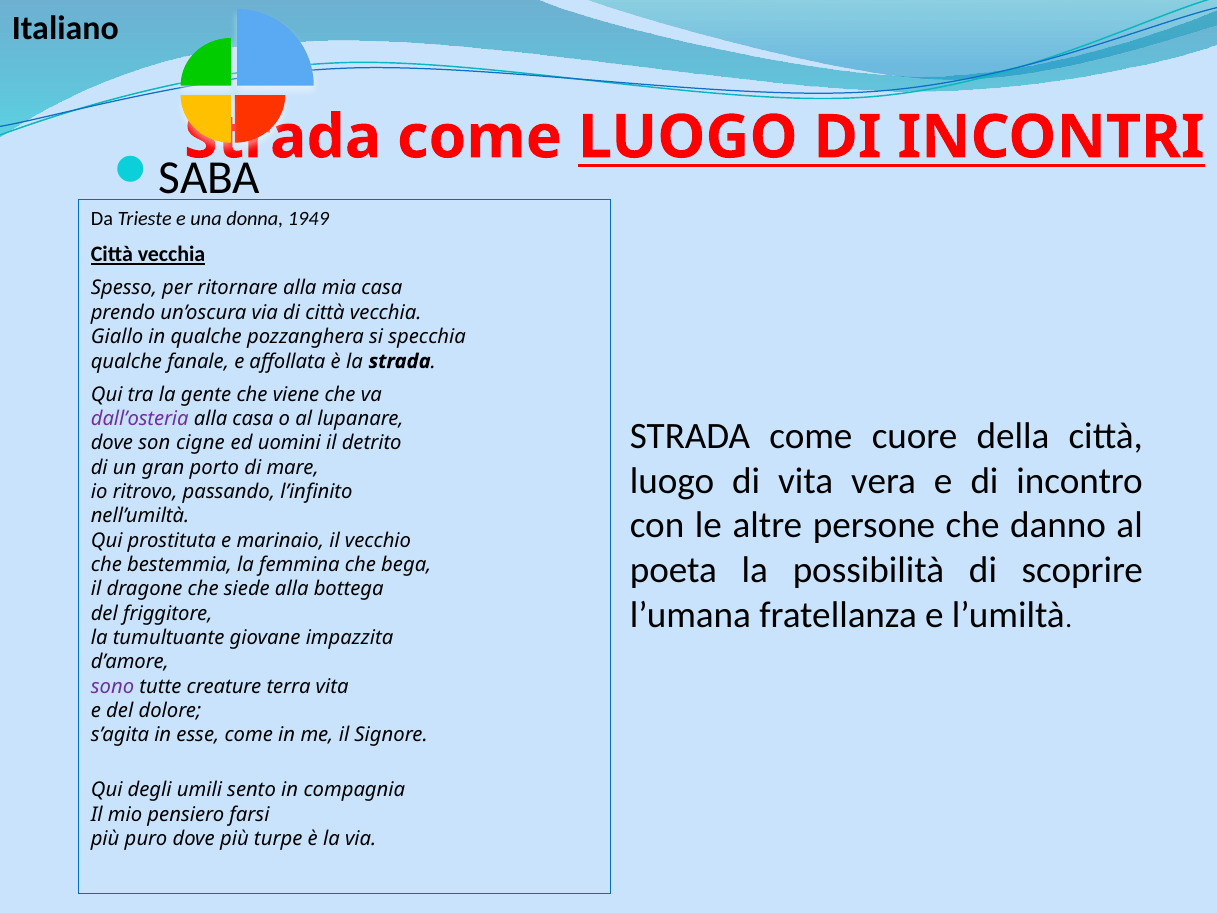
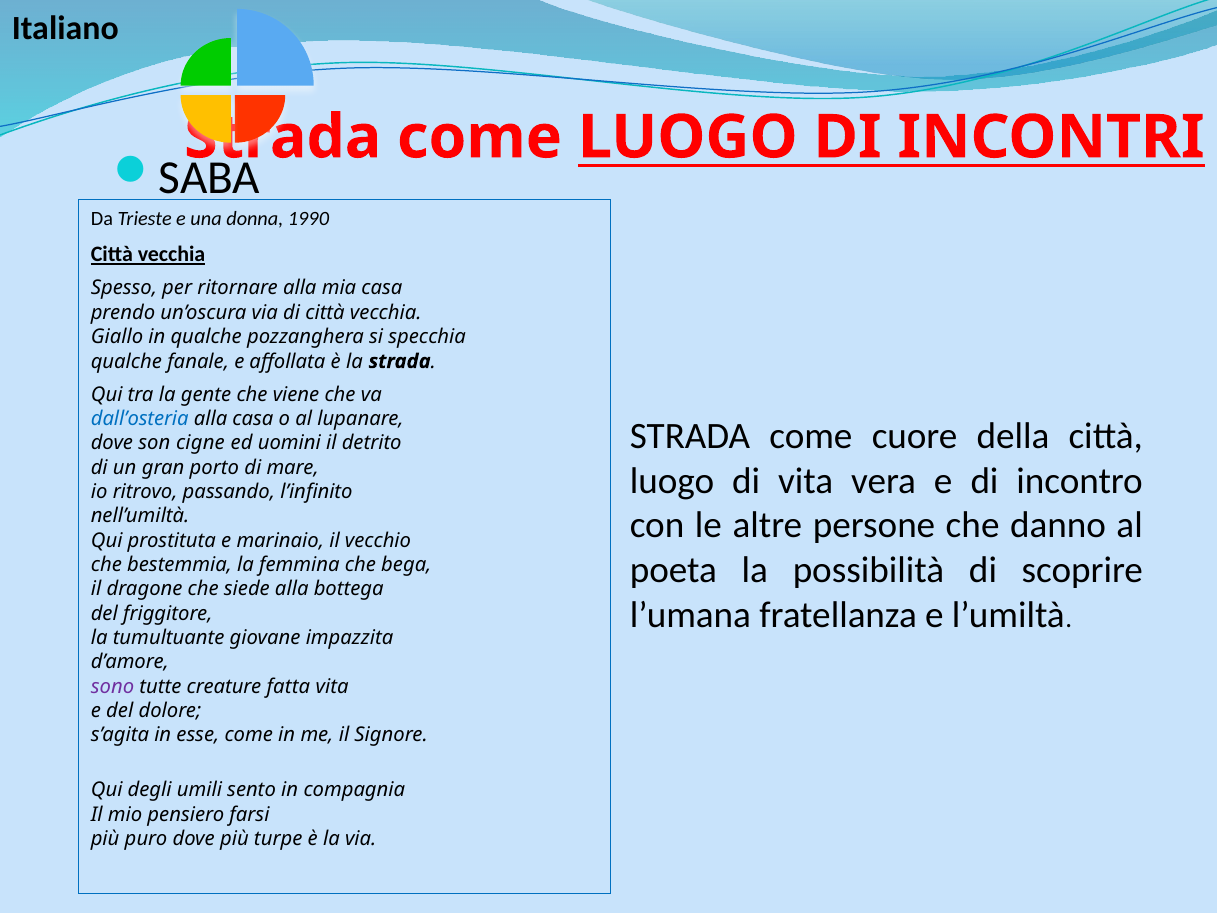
1949: 1949 -> 1990 (308, 219)
dall’osteria colour: purple -> blue (140, 419)
terra: terra -> fatta (288, 686)
